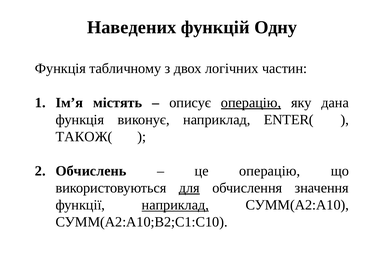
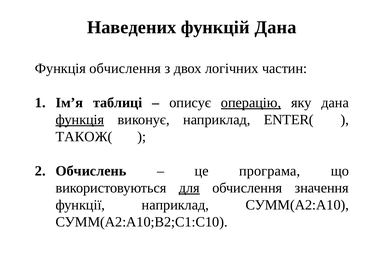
функцій Одну: Одну -> Дана (275, 27)
Функція табличному: табличному -> обчислення (125, 69)
містять: містять -> таблиці (118, 103)
функція underline: none -> present (80, 120)
це операцію: операцію -> програма (270, 171)
наприклад underline: present -> none (175, 205)
